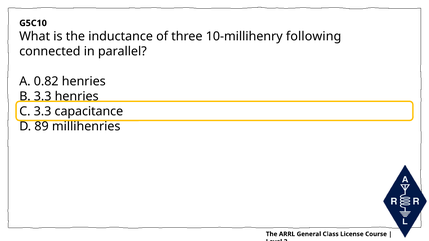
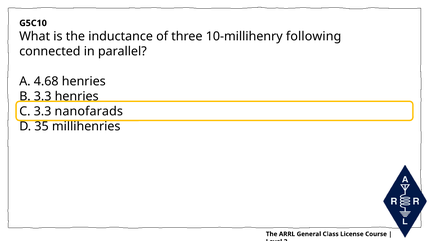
0.82: 0.82 -> 4.68 (46, 81)
capacitance: capacitance -> nanofarads (89, 111)
89: 89 -> 35 (42, 126)
